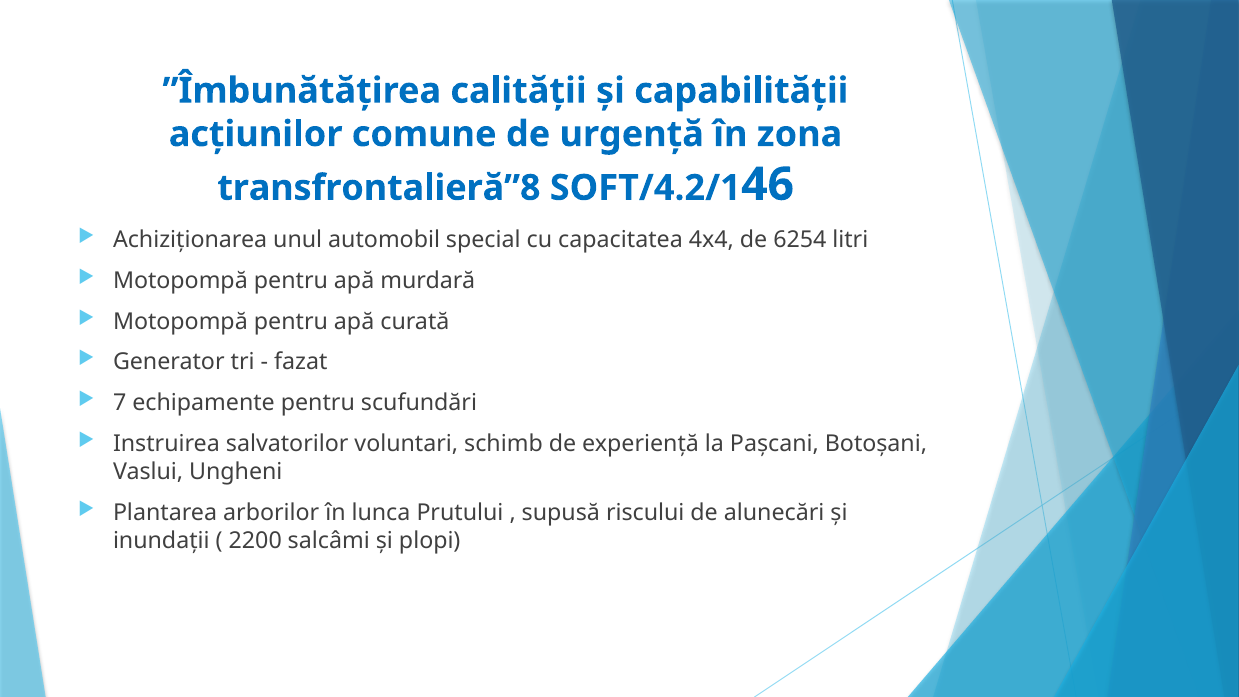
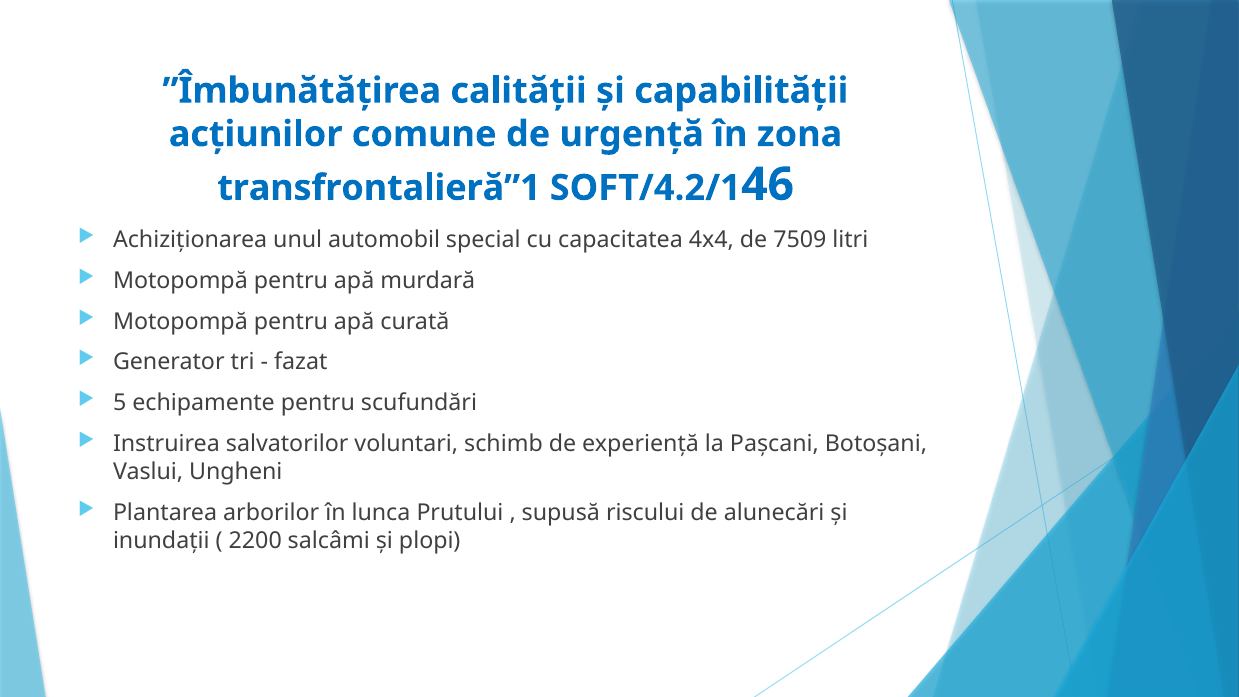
transfrontalieră”8: transfrontalieră”8 -> transfrontalieră”1 (379, 188)
6254: 6254 -> 7509 (800, 240)
7: 7 -> 5 (120, 403)
